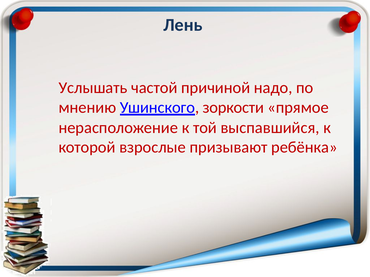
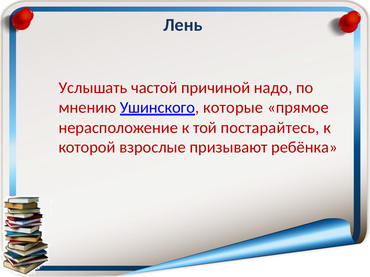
зоркости: зоркости -> которые (233, 108)
выспавшийся: выспавшийся -> постарайтесь (270, 128)
